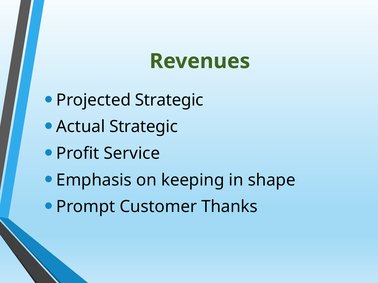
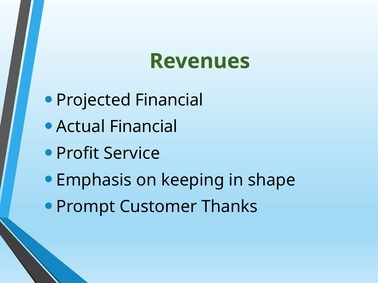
Projected Strategic: Strategic -> Financial (169, 100)
Actual Strategic: Strategic -> Financial (144, 127)
